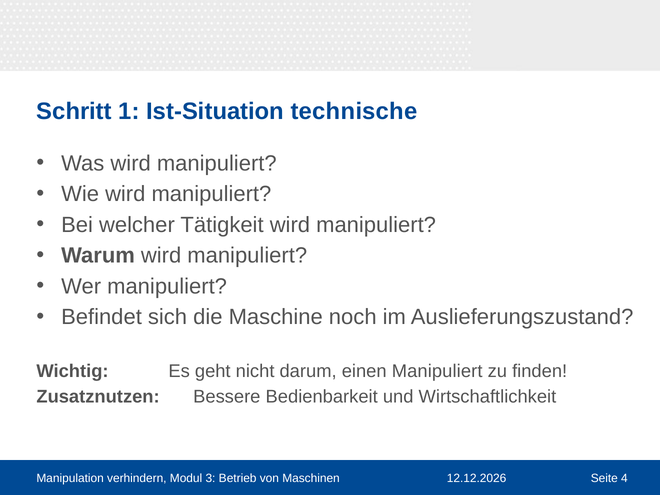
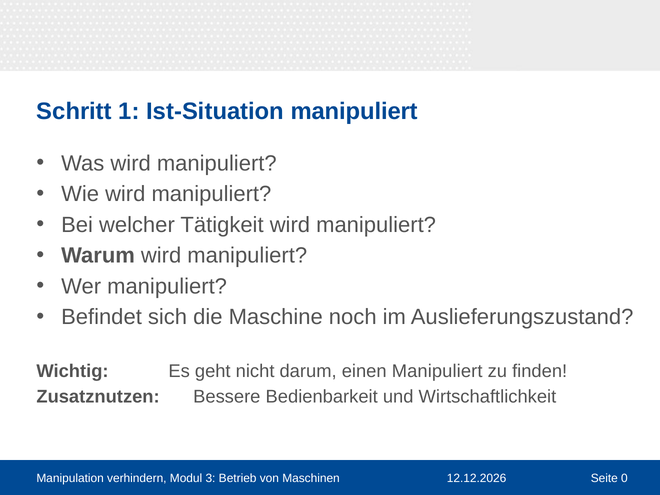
Ist-Situation technische: technische -> manipuliert (354, 111)
4: 4 -> 0 (624, 478)
